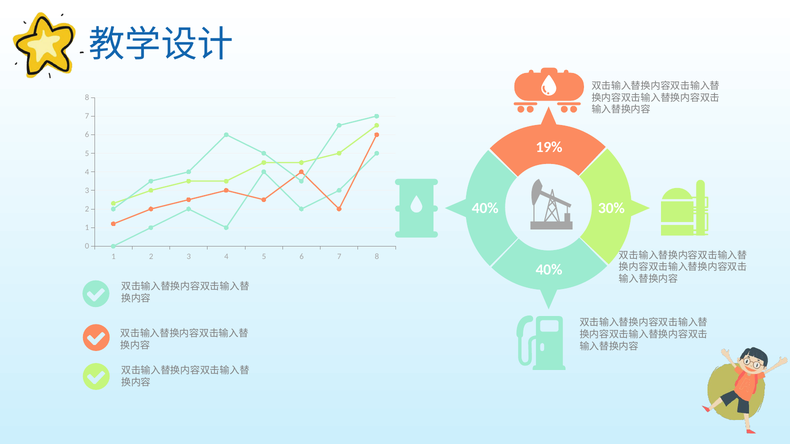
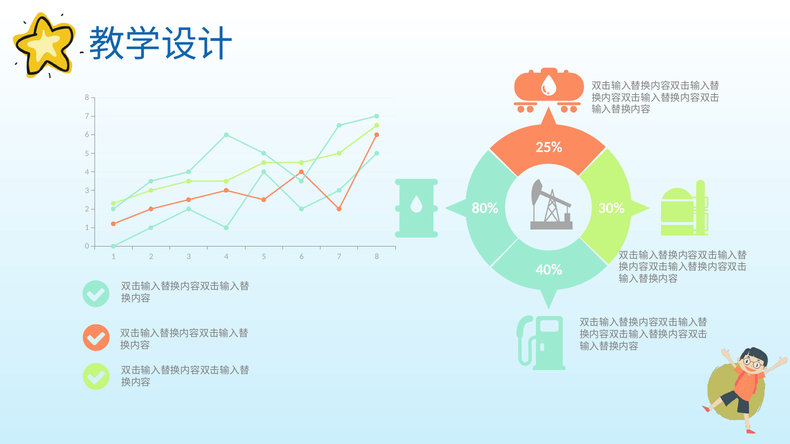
19%: 19% -> 25% (549, 147)
40%: 40% -> 80% (485, 208)
